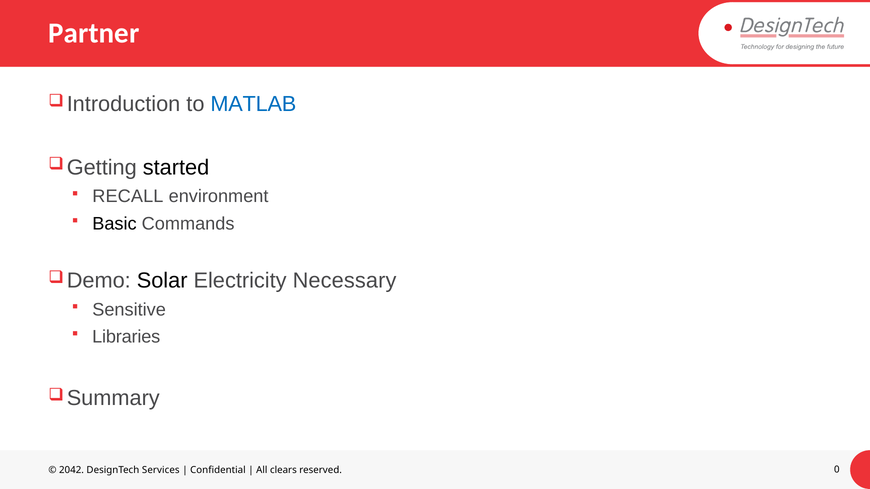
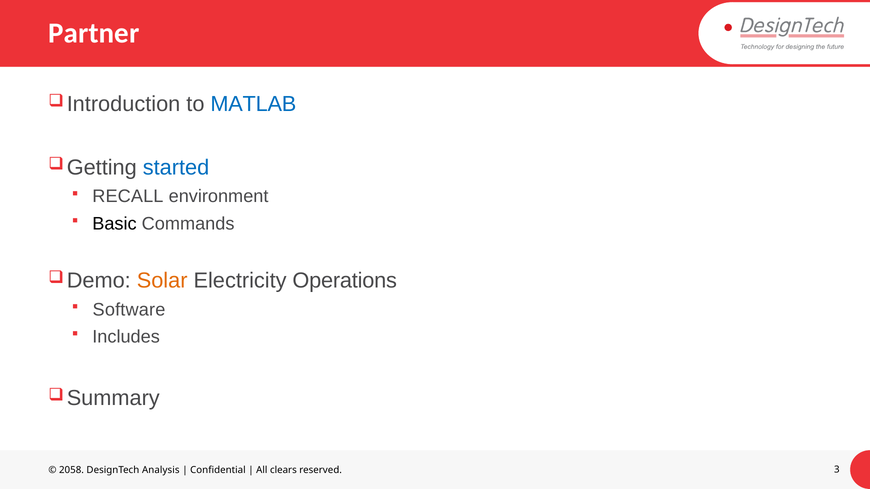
started colour: black -> blue (176, 167)
Solar colour: black -> orange (162, 281)
Necessary: Necessary -> Operations (345, 281)
Sensitive: Sensitive -> Software (129, 310)
Libraries: Libraries -> Includes (126, 337)
2042: 2042 -> 2058 (71, 471)
Services: Services -> Analysis (161, 471)
0: 0 -> 3 (837, 470)
